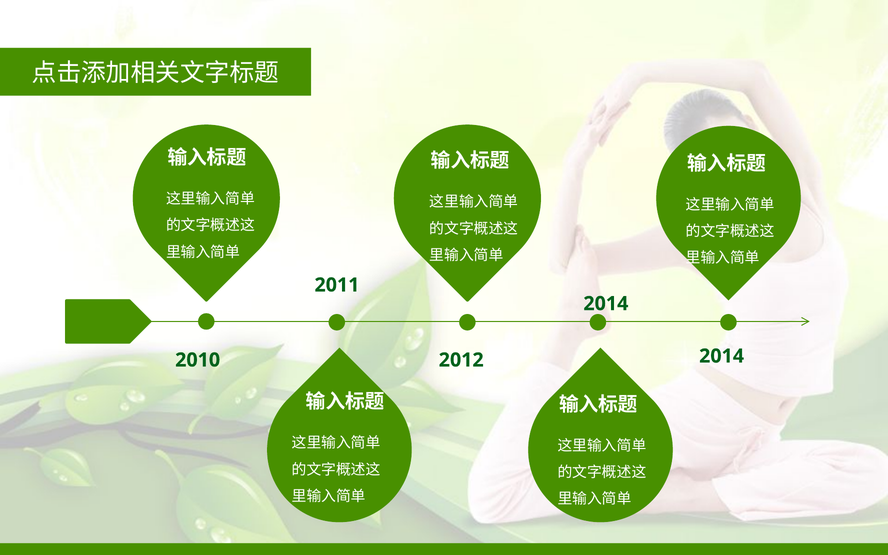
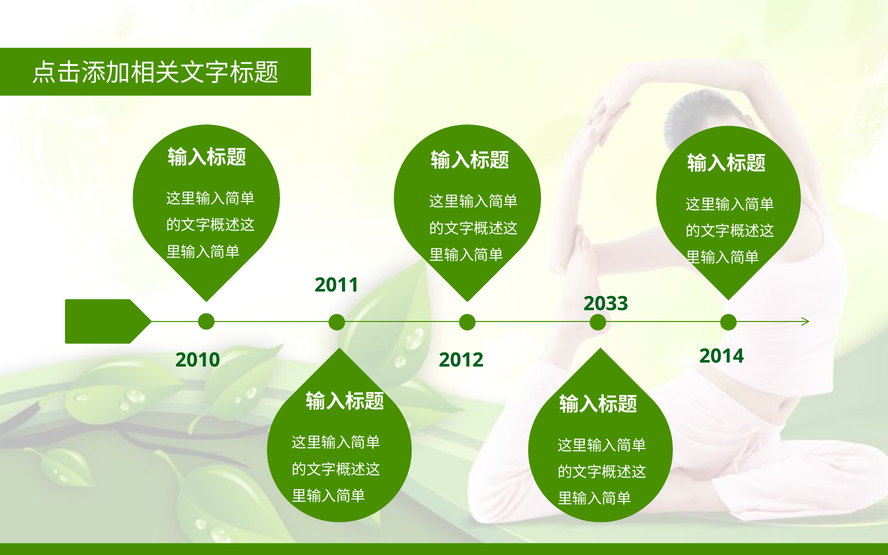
2014: 2014 -> 2033 (606, 304)
